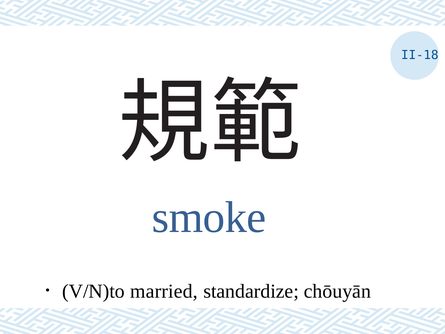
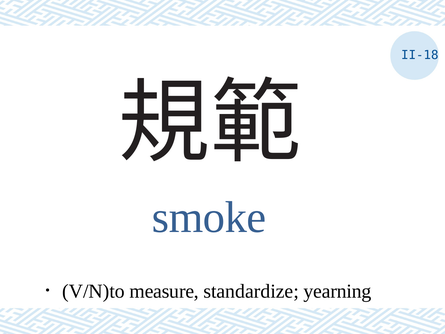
married: married -> measure (164, 291)
chōuyān: chōuyān -> yearning (337, 291)
